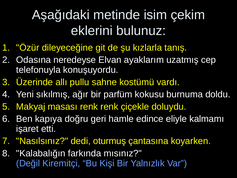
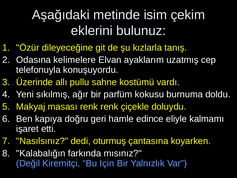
neredeyse: neredeyse -> kelimelere (75, 60)
Kişi: Kişi -> Için (107, 163)
